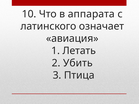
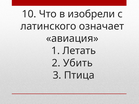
аппарата: аппарата -> изобрели (91, 14)
